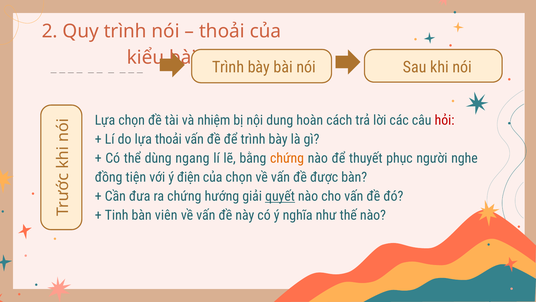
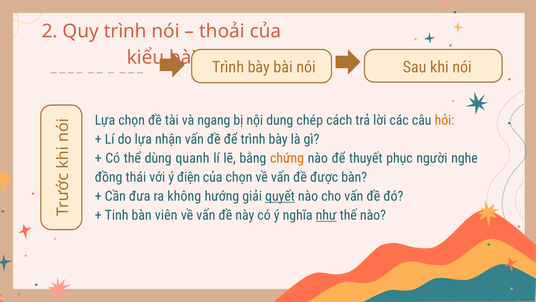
nhiệm: nhiệm -> ngang (214, 120)
hoàn: hoàn -> chép (310, 120)
hỏi colour: red -> orange (445, 120)
lựa thoải: thoải -> nhận (168, 139)
ngang: ngang -> quanh (192, 158)
tiện: tiện -> thái (136, 177)
ra chứng: chứng -> không (184, 196)
như underline: none -> present (326, 215)
